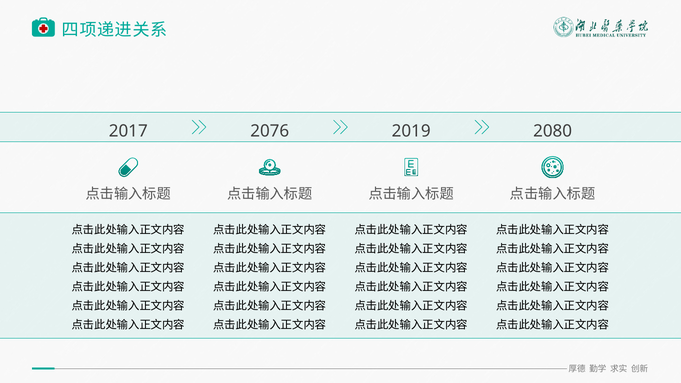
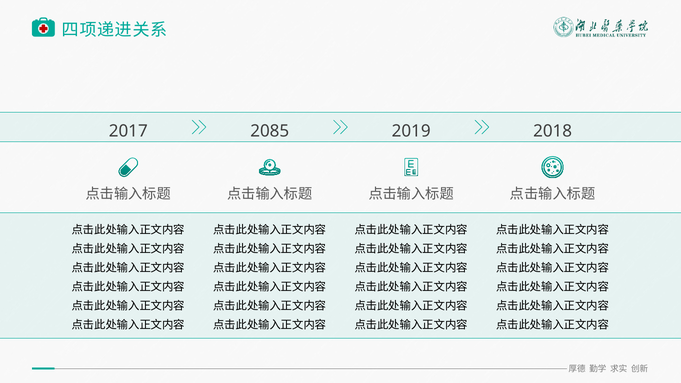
2076: 2076 -> 2085 (270, 131)
2080: 2080 -> 2018 (553, 131)
